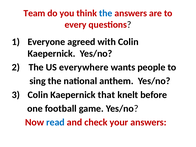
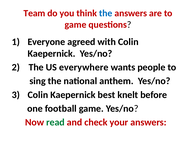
every: every -> game (76, 25)
that: that -> best (106, 95)
read colour: blue -> green (55, 122)
